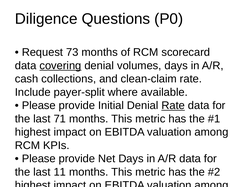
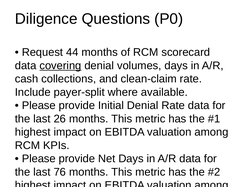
73: 73 -> 44 (72, 52)
Rate underline: present -> none (173, 105)
71: 71 -> 26 (60, 119)
11: 11 -> 76 (60, 172)
